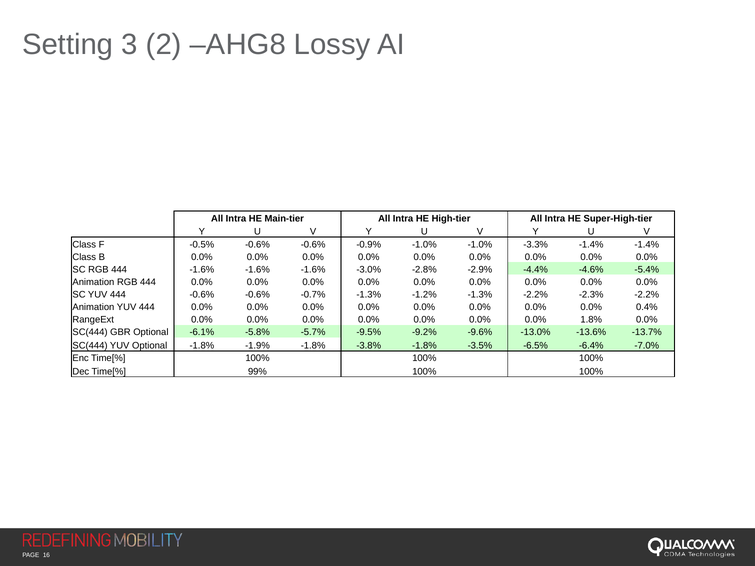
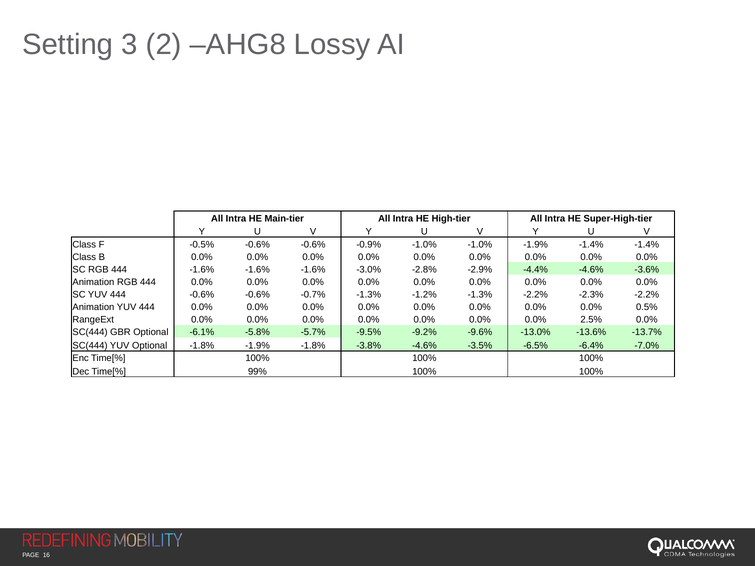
-1.0% -3.3%: -3.3% -> -1.9% (536, 245)
-5.4%: -5.4% -> -3.6% (647, 270)
0.4%: 0.4% -> 0.5% (647, 307)
1.8%: 1.8% -> 2.5% (591, 320)
-3.8% -1.8%: -1.8% -> -4.6% (424, 346)
